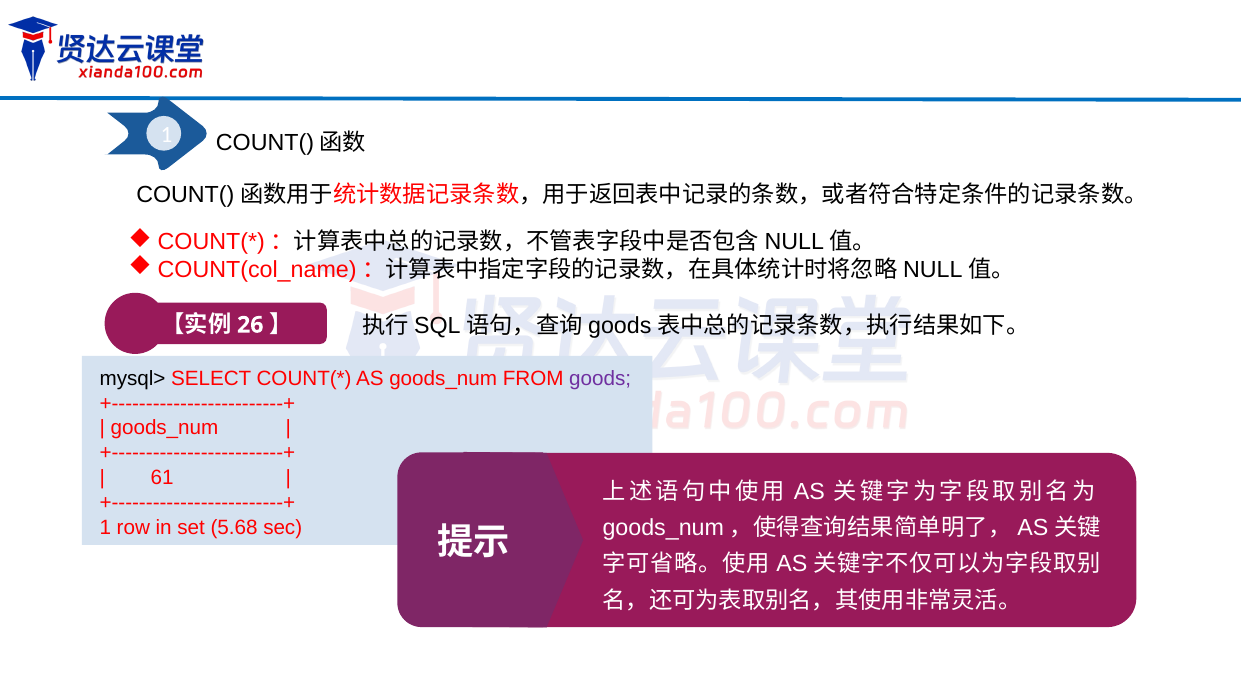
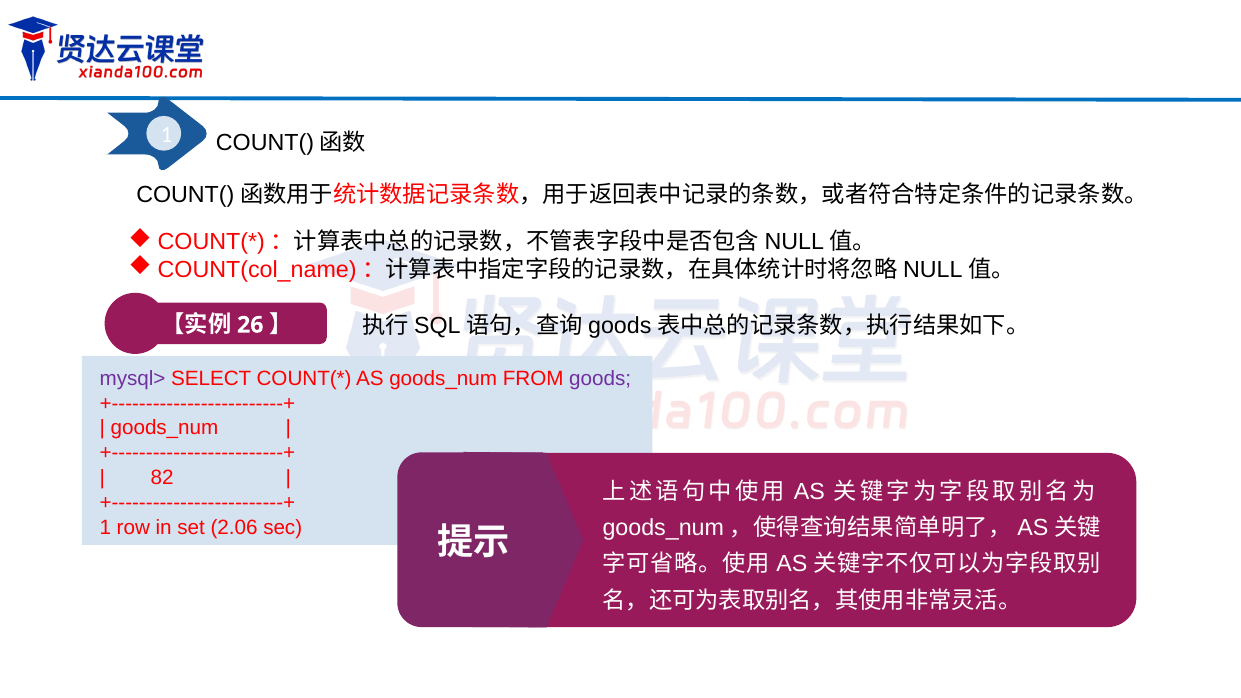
mysql> colour: black -> purple (133, 379)
61: 61 -> 82 (162, 478)
5.68: 5.68 -> 2.06 (234, 527)
